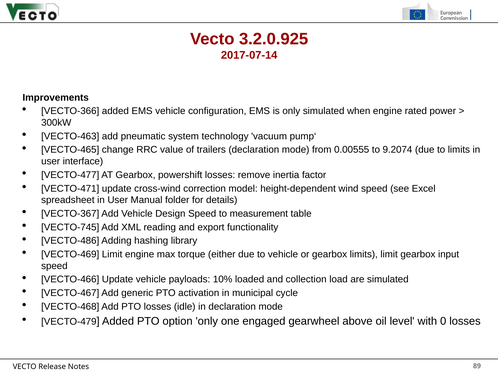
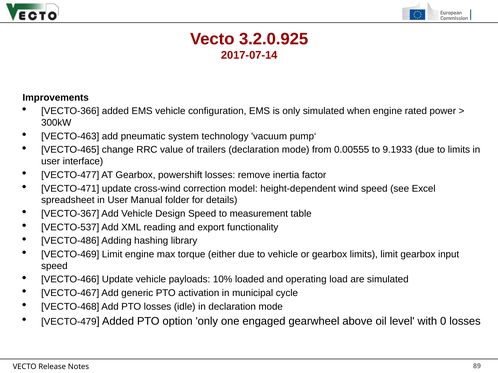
9.2074: 9.2074 -> 9.1933 (397, 150)
VECTO-745: VECTO-745 -> VECTO-537 (70, 227)
collection: collection -> operating (306, 280)
